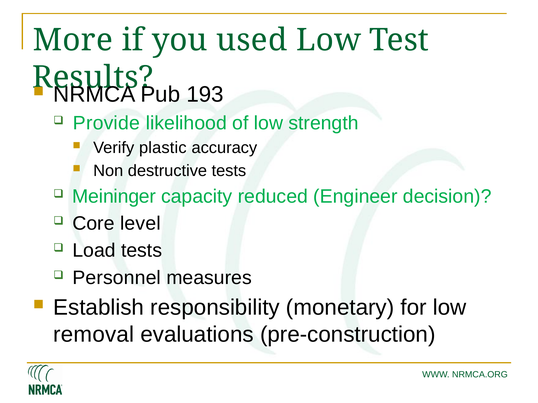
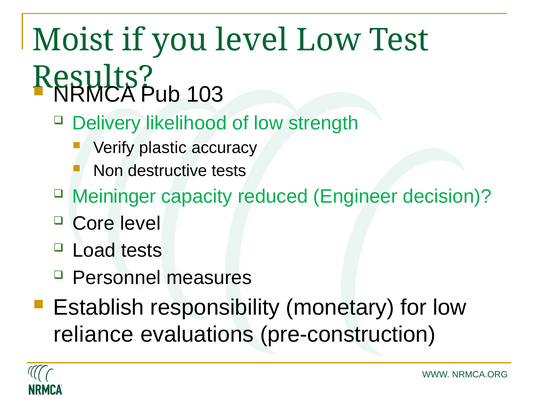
More: More -> Moist (73, 40)
you used: used -> level (252, 40)
193: 193 -> 103 (205, 95)
Provide: Provide -> Delivery (107, 123)
removal: removal -> reliance (94, 335)
